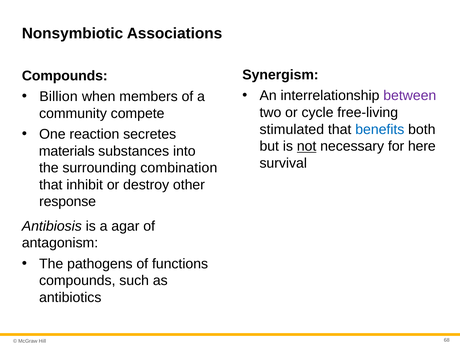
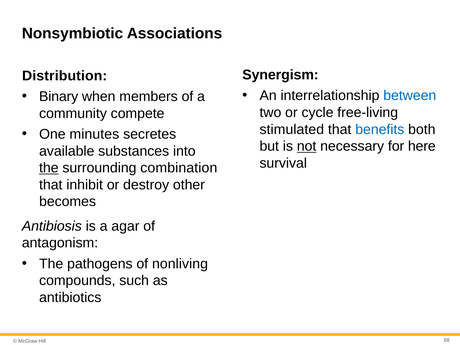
Compounds: Compounds -> Distribution (65, 76)
between colour: purple -> blue (410, 96)
Billion: Billion -> Binary (59, 97)
reaction: reaction -> minutes (94, 134)
materials: materials -> available (67, 151)
the underline: none -> present (49, 168)
response: response -> becomes (68, 202)
functions: functions -> nonliving (180, 264)
